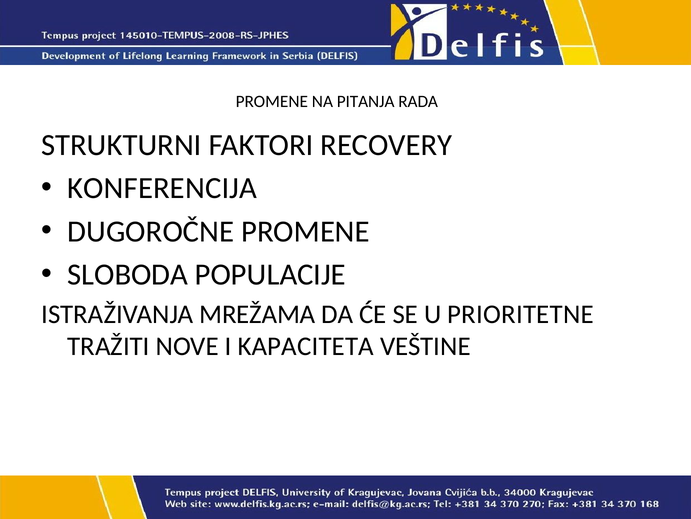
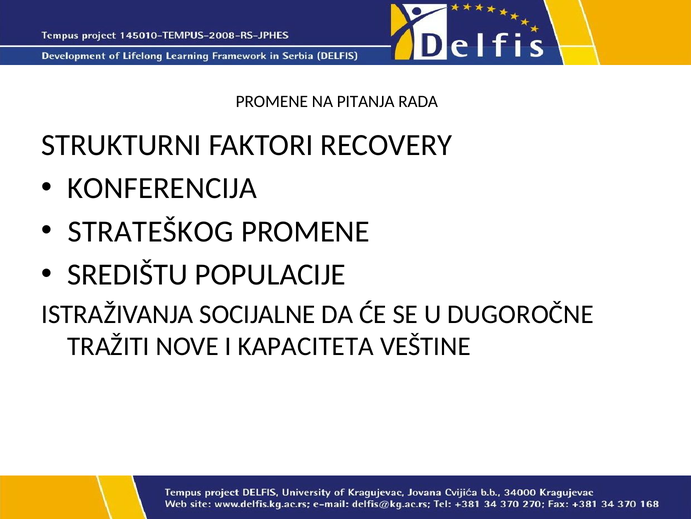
DUGOROČNE: DUGOROČNE -> STRATEŠKOG (151, 231)
SLOBODA: SLOBODA -> SREDIŠTU (128, 274)
MREŽAMA: MREŽAMA -> SOCIJALNE (257, 314)
PRIORITETNE: PRIORITETNE -> DUGOROČNE (521, 314)
